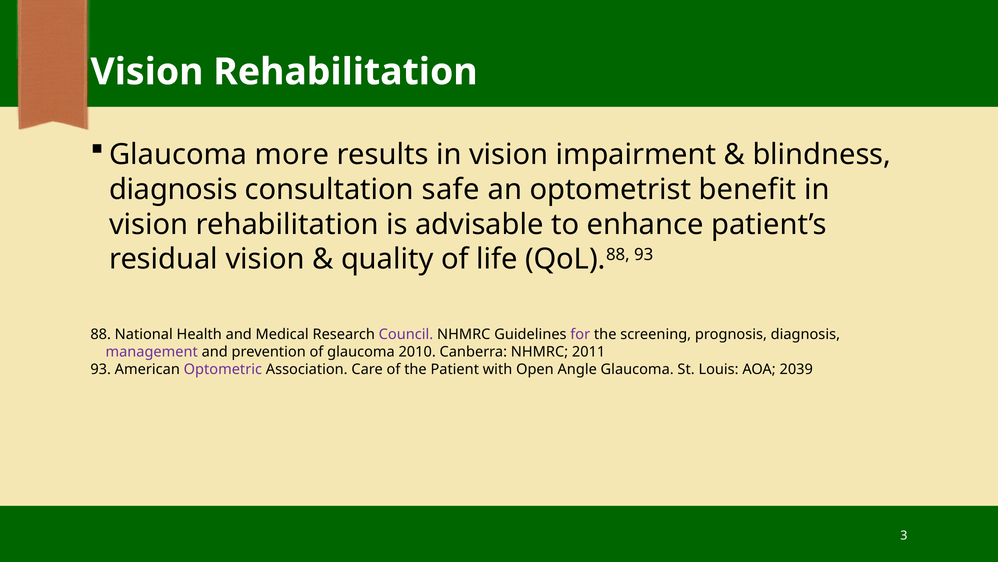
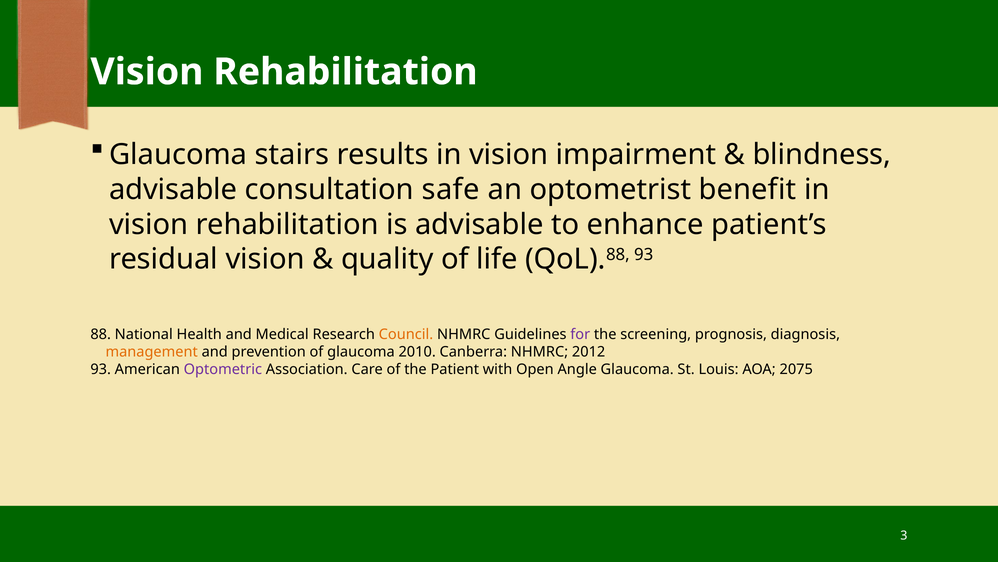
more: more -> stairs (292, 154)
diagnosis: diagnosis -> advisable (173, 189)
Council colour: purple -> orange (406, 334)
management colour: purple -> orange (152, 352)
2011: 2011 -> 2012 (589, 352)
2039: 2039 -> 2075 (796, 369)
